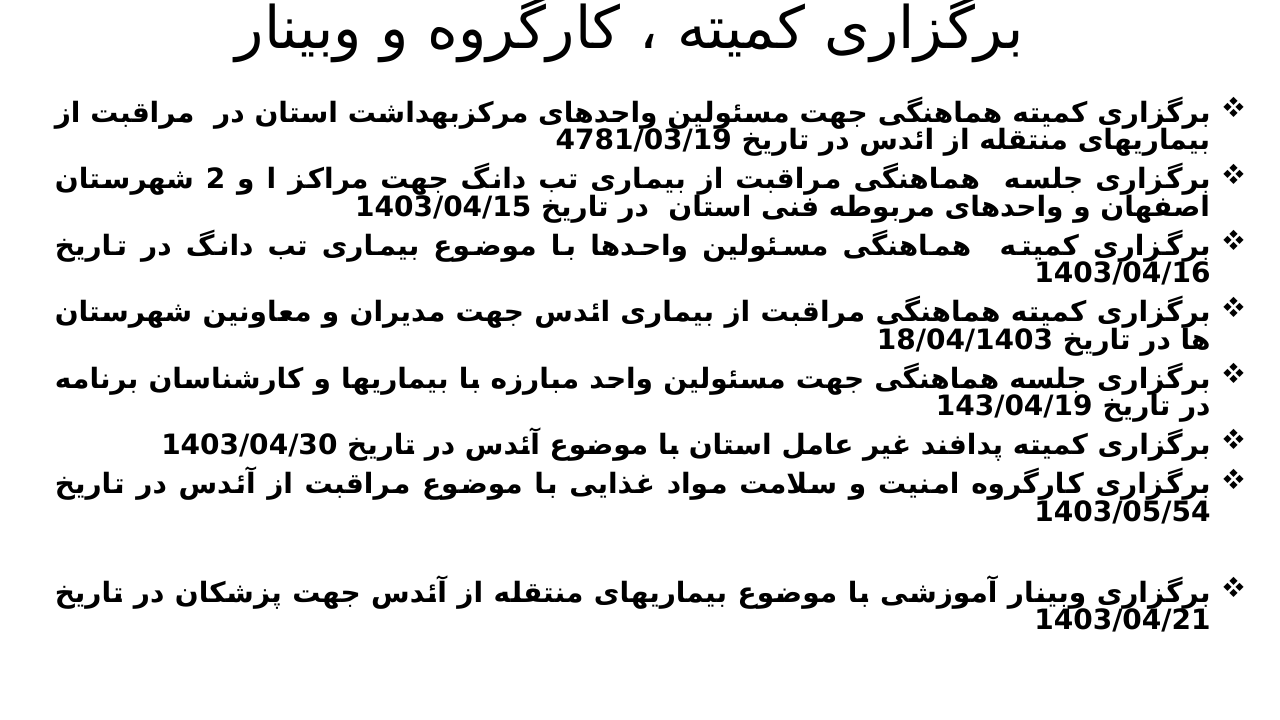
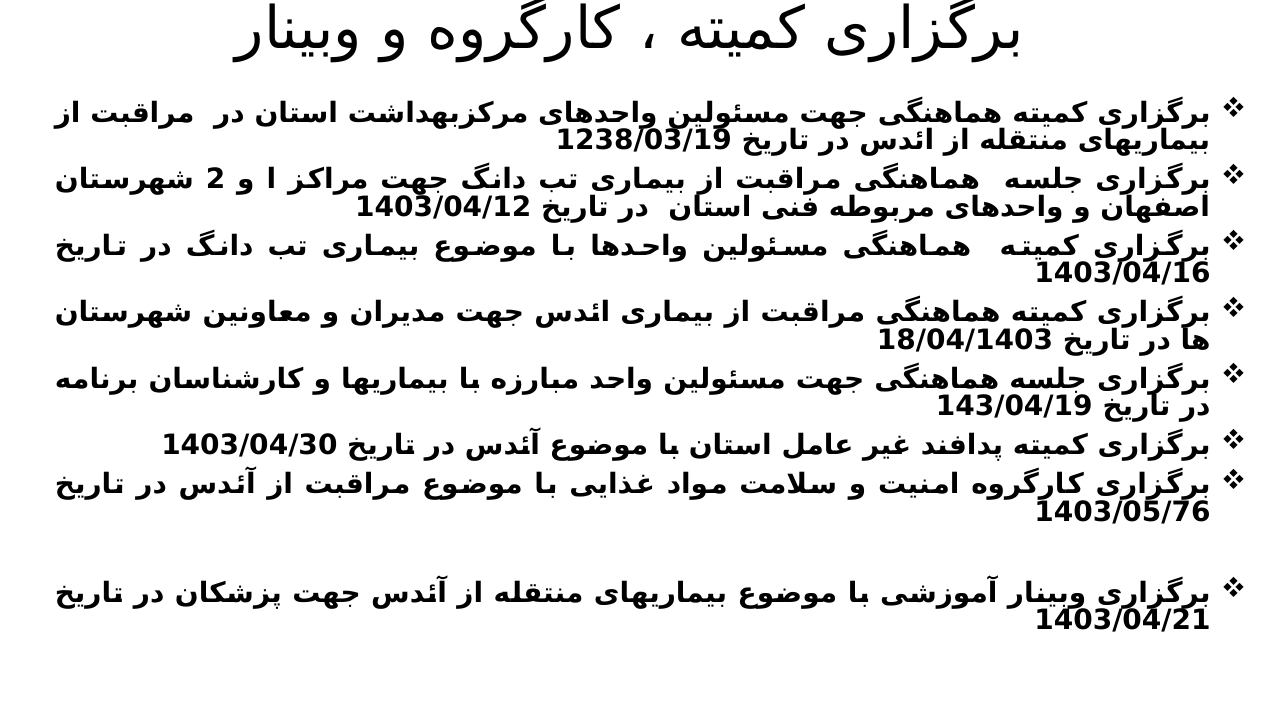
4781/03/19: 4781/03/19 -> 1238/03/19 (644, 141)
1403/04/15: 1403/04/15 -> 1403/04/12 (443, 207)
1403/05/54: 1403/05/54 -> 1403/05/76 (1122, 512)
